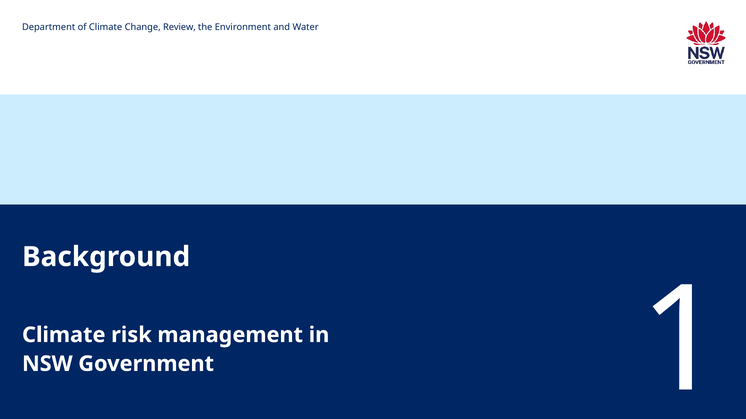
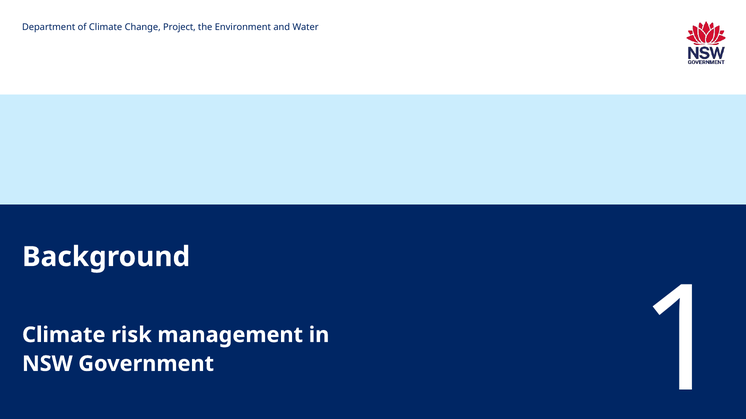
Review: Review -> Project (179, 27)
